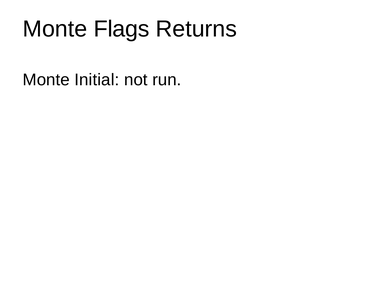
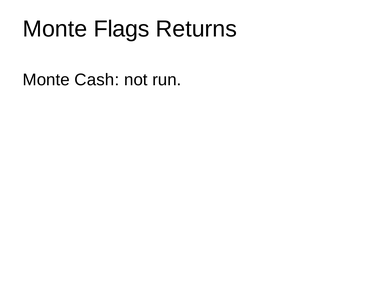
Initial: Initial -> Cash (97, 80)
